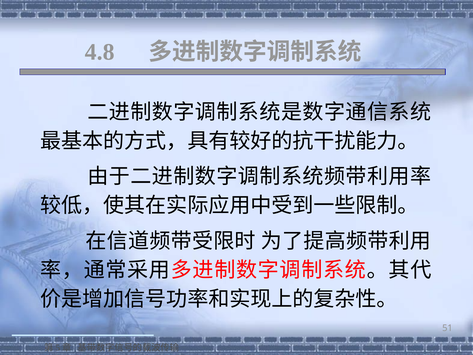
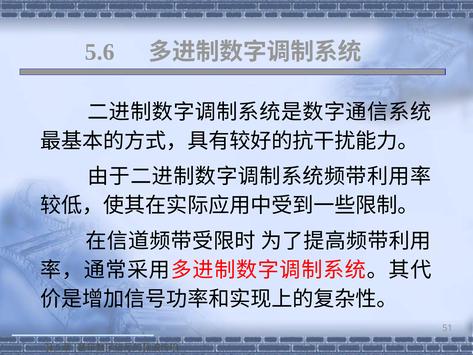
4.8: 4.8 -> 5.6 (100, 52)
